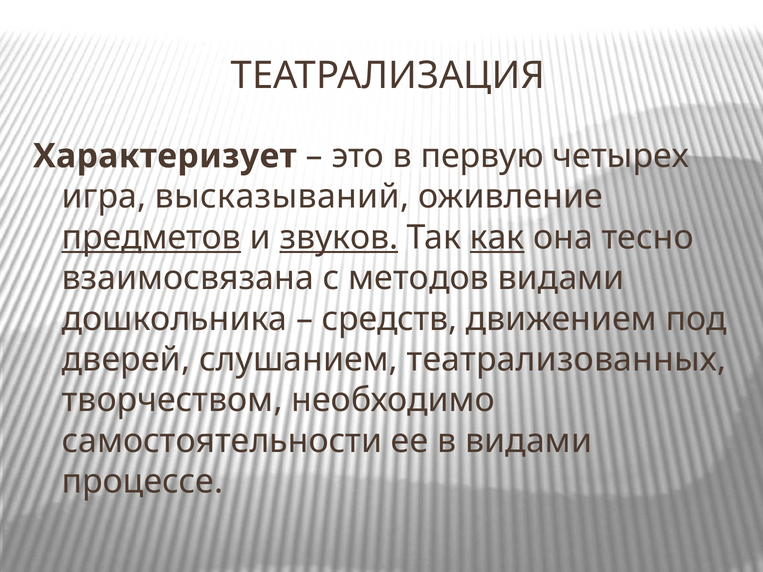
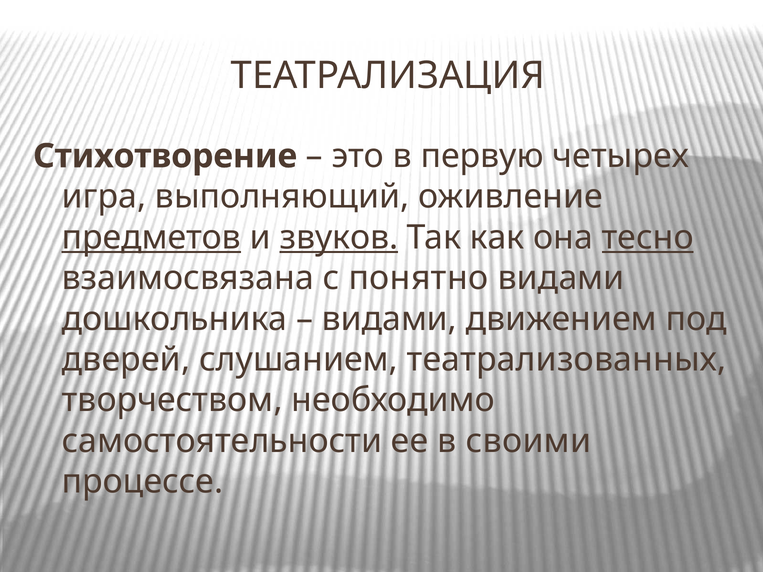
Характеризует: Характеризует -> Стихотворение (165, 156)
высказываний: высказываний -> выполняющий (282, 197)
как underline: present -> none (497, 238)
тесно underline: none -> present (648, 238)
методов: методов -> понятно (418, 278)
средств: средств -> видами (389, 319)
в видами: видами -> своими (528, 441)
